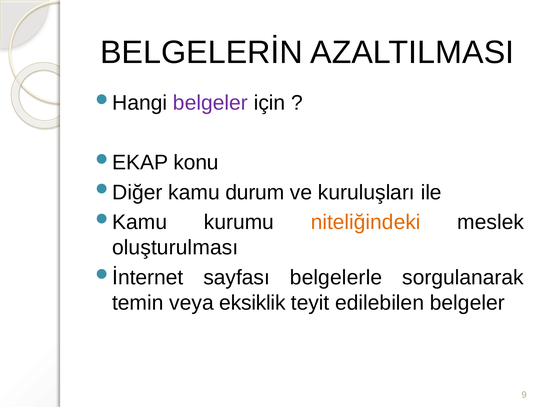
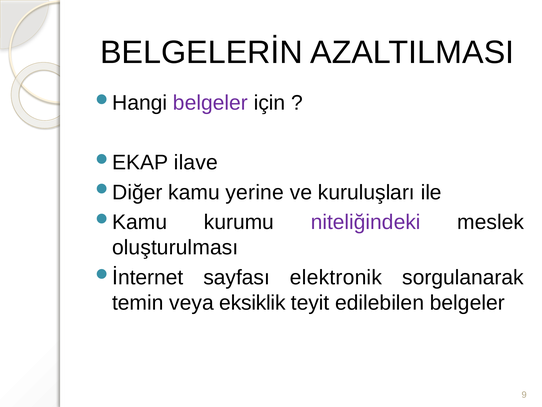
konu: konu -> ilave (196, 162)
durum: durum -> yerine (255, 192)
niteliğindeki colour: orange -> purple (366, 222)
belgelerle: belgelerle -> elektronik (336, 277)
